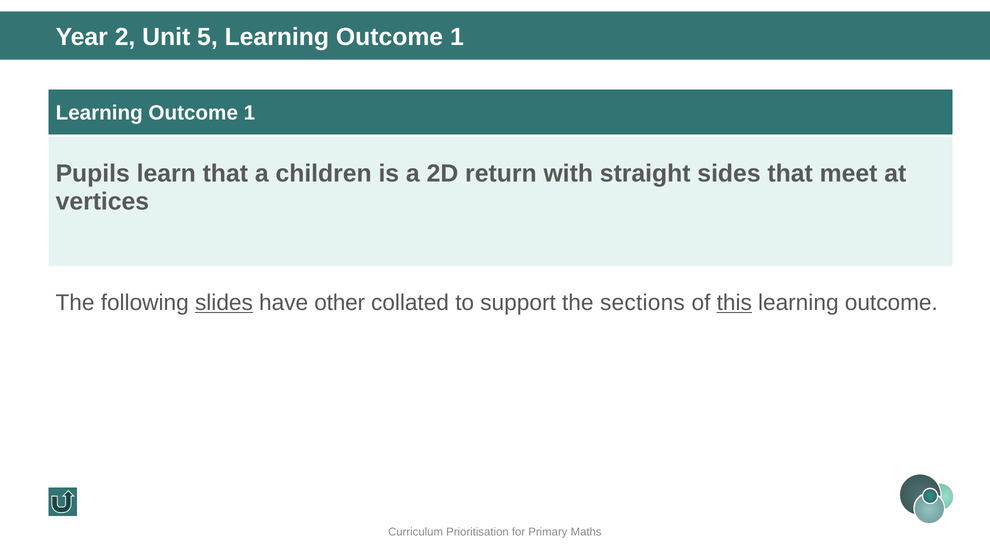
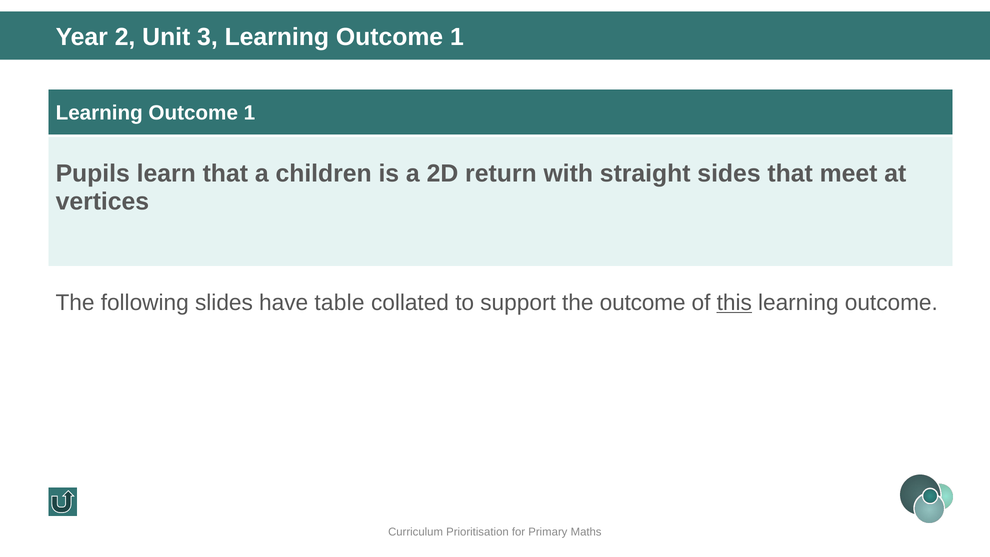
5: 5 -> 3 (207, 37)
slides underline: present -> none (224, 303)
other: other -> table (339, 303)
the sections: sections -> outcome (643, 303)
